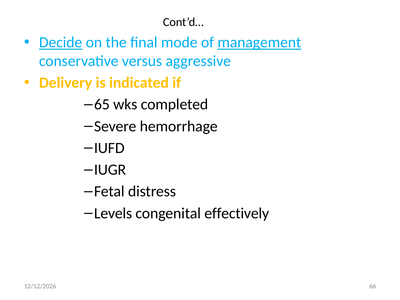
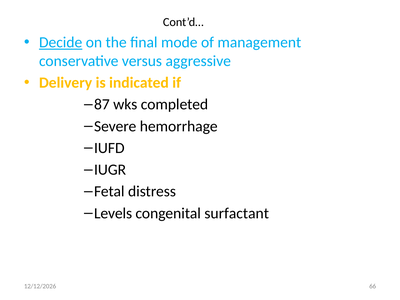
management underline: present -> none (259, 42)
65: 65 -> 87 (102, 105)
effectively: effectively -> surfactant (237, 213)
